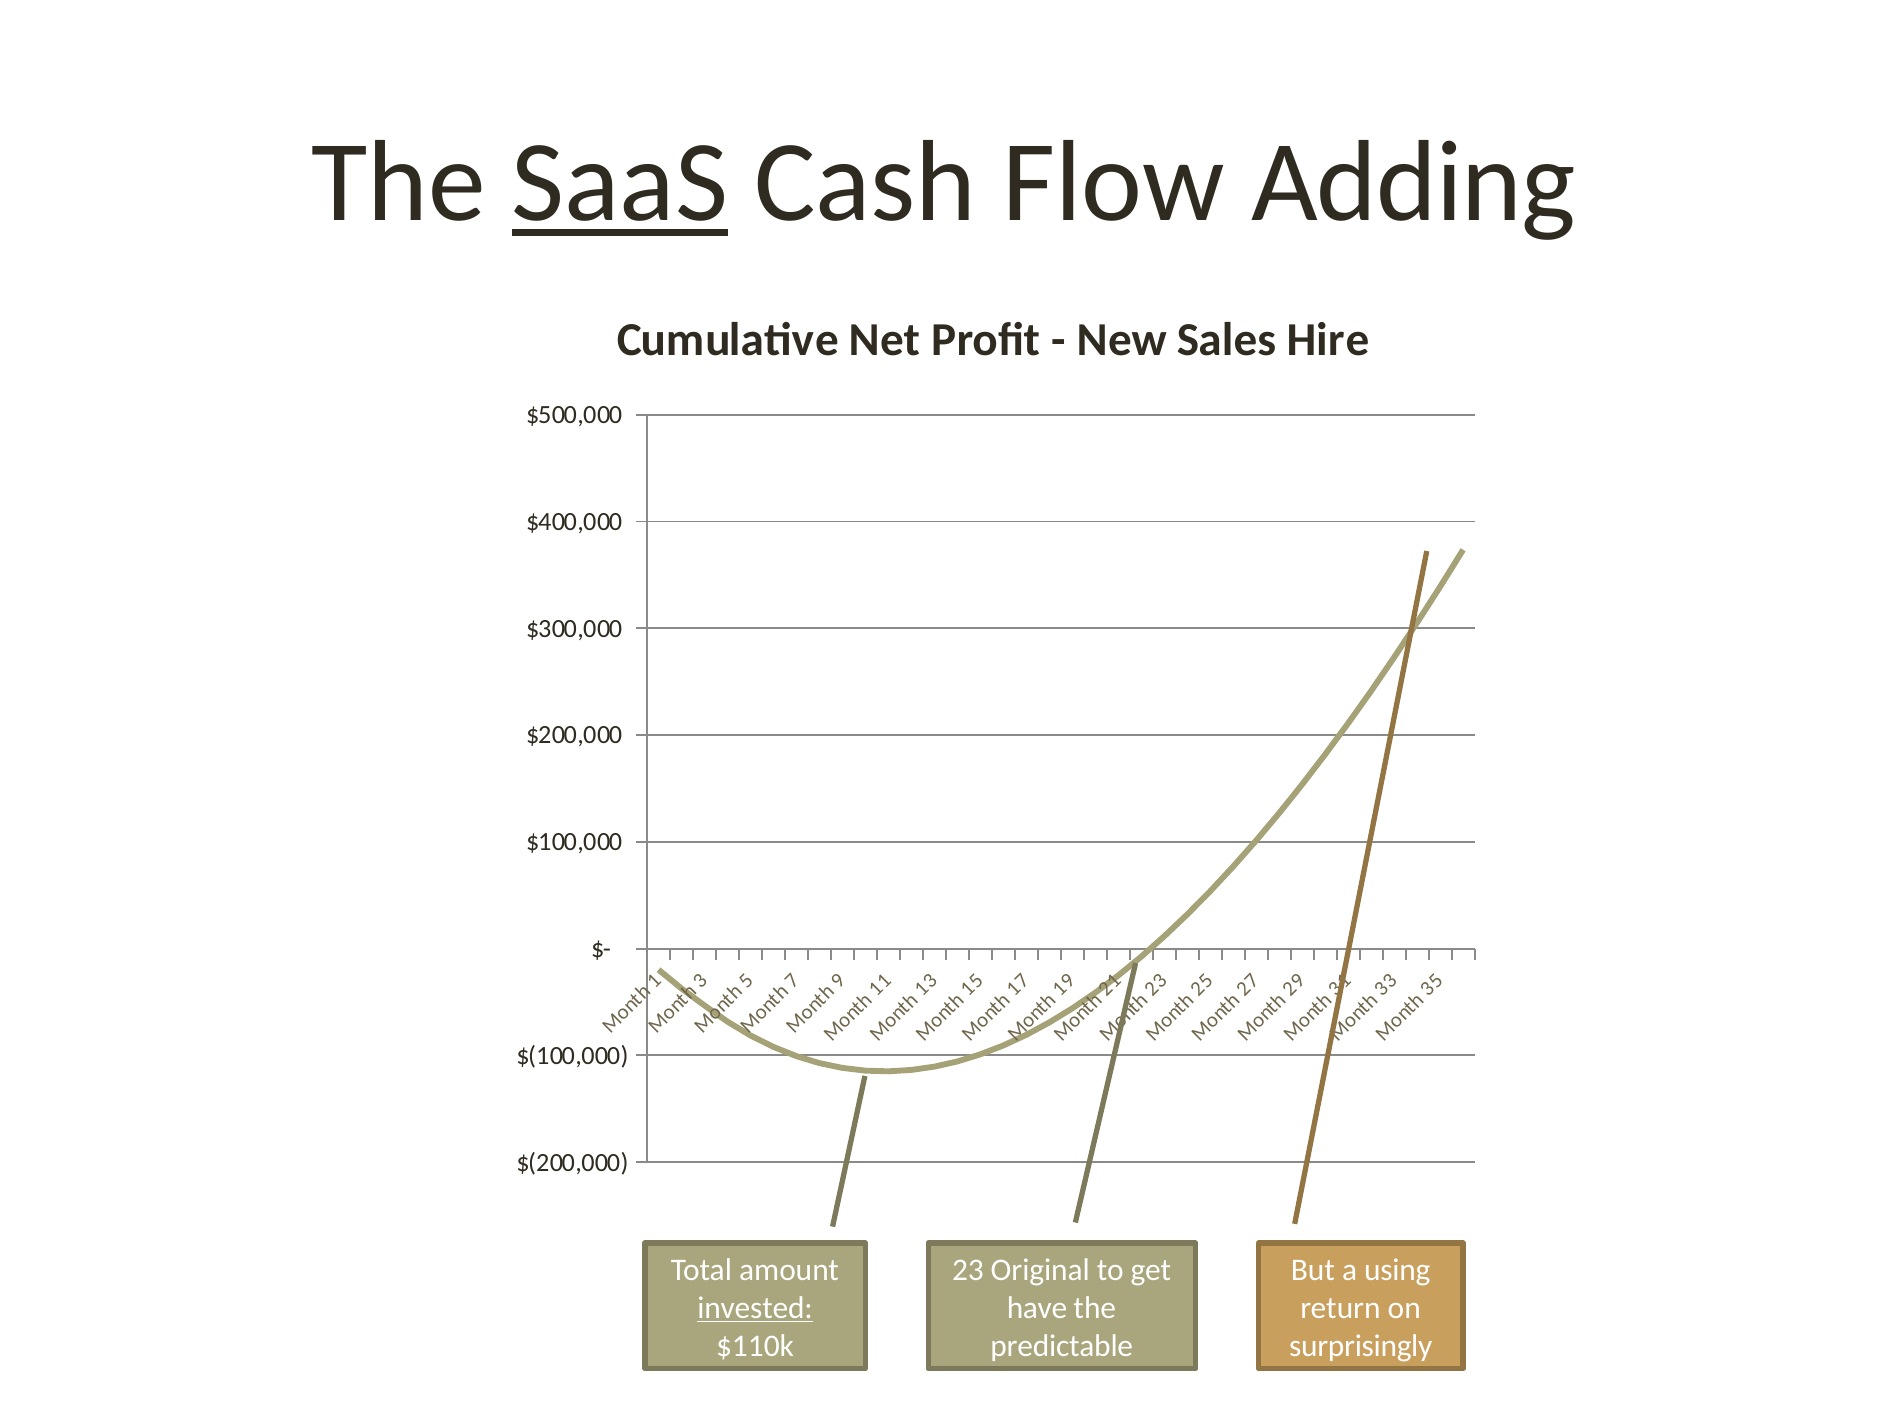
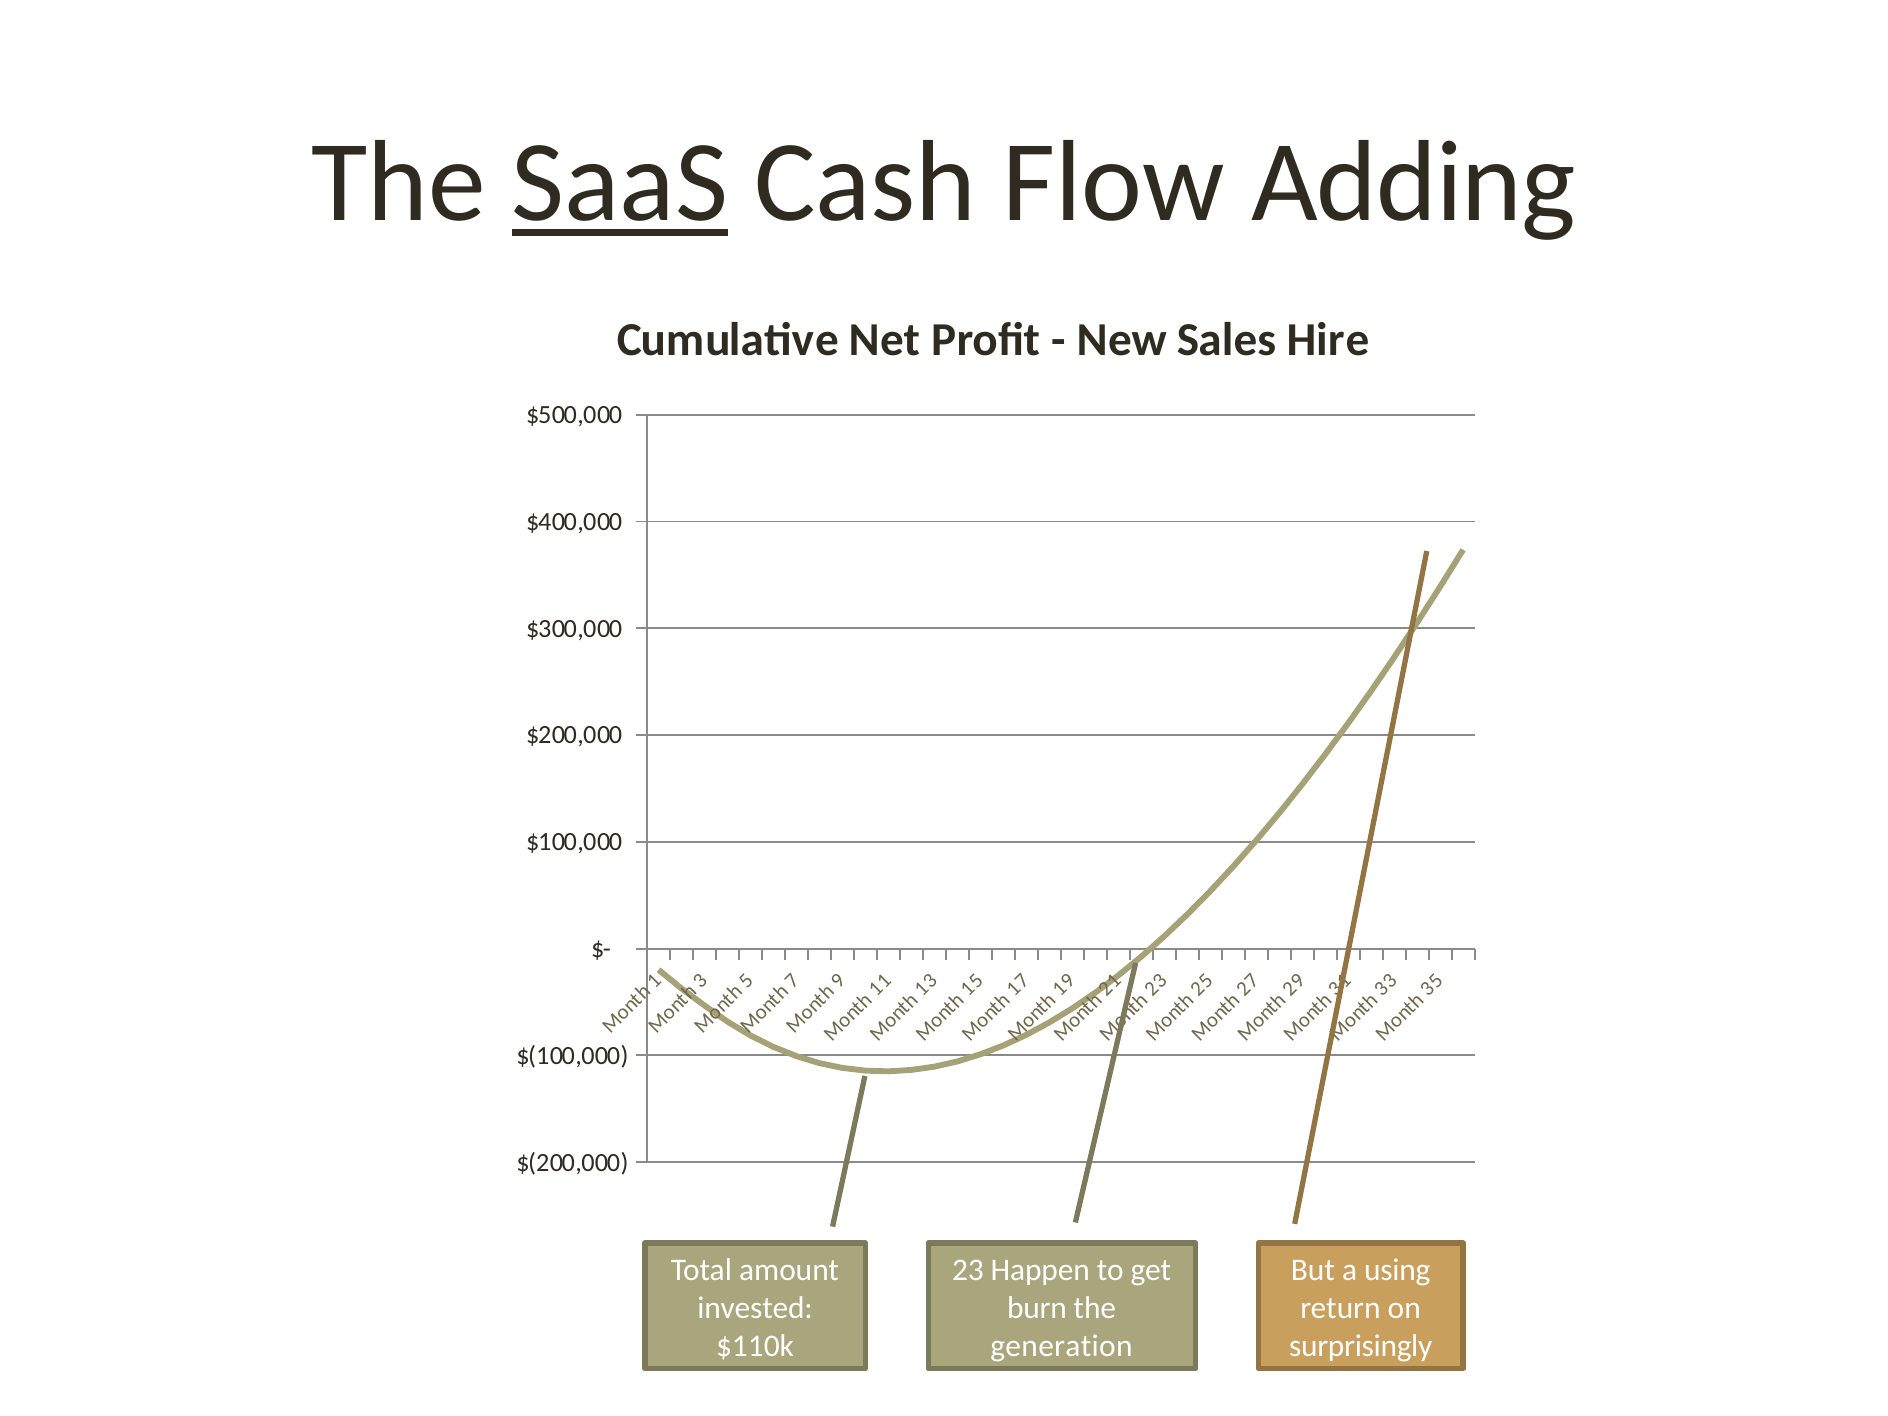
Original: Original -> Happen (1040, 1270)
invested underline: present -> none (755, 1308)
have: have -> burn (1037, 1308)
predictable: predictable -> generation (1061, 1346)
